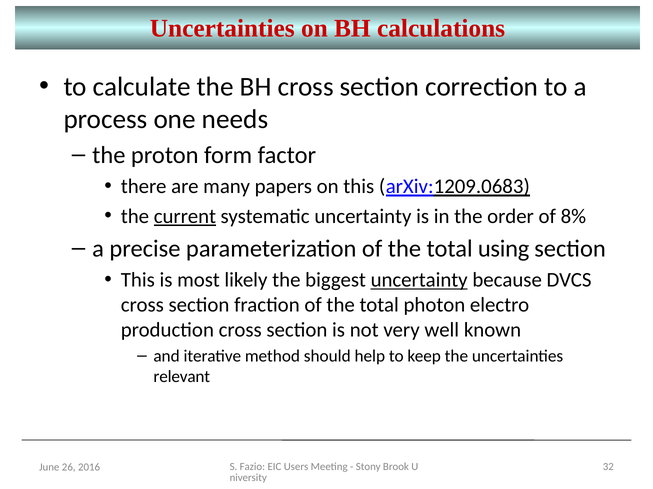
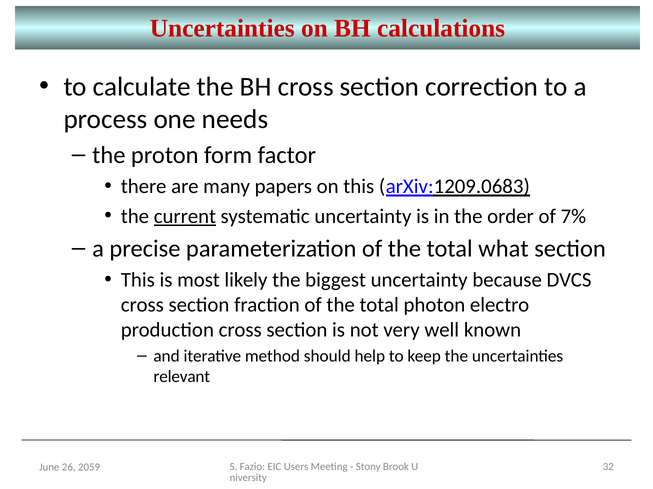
8%: 8% -> 7% (573, 217)
using: using -> what (503, 249)
uncertainty underline: present -> none (419, 280)
2016: 2016 -> 2059 (89, 468)
